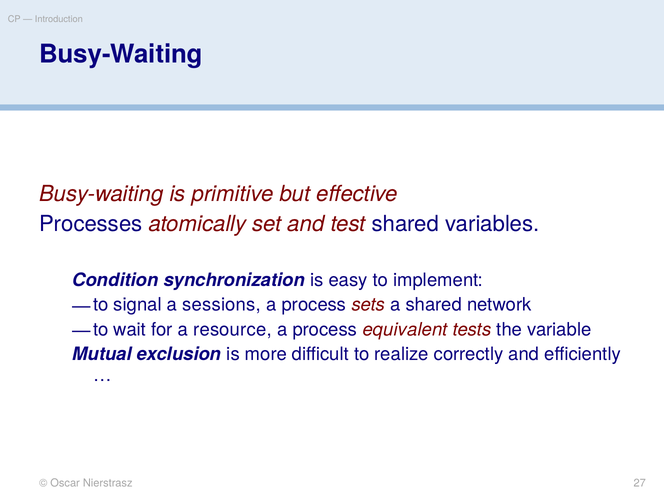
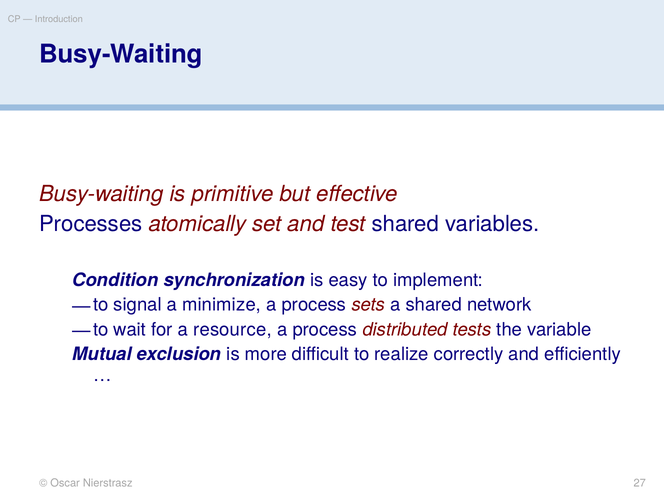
sessions: sessions -> minimize (222, 305)
equivalent: equivalent -> distributed (405, 330)
